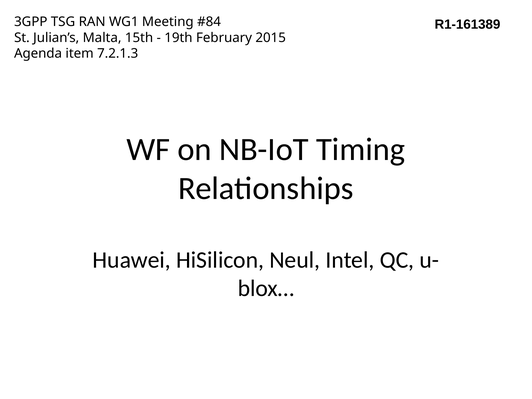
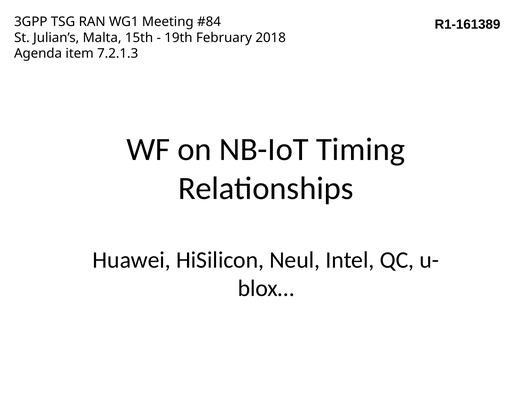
2015: 2015 -> 2018 (271, 38)
